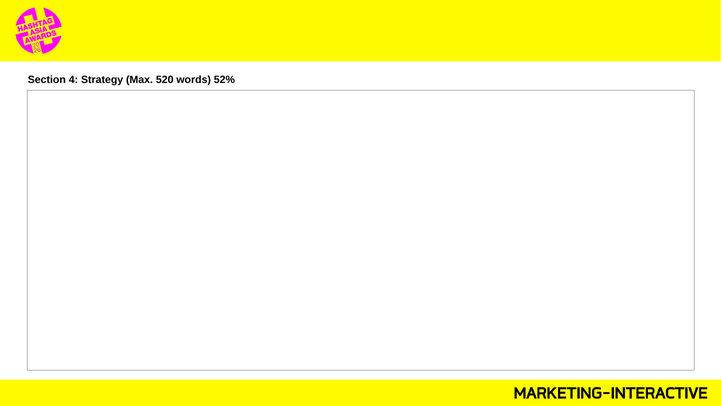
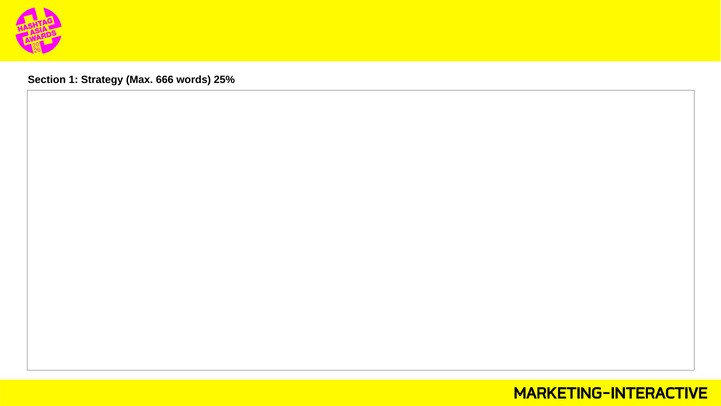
4: 4 -> 1 (73, 80)
520: 520 -> 666 (165, 80)
52%: 52% -> 25% (224, 80)
